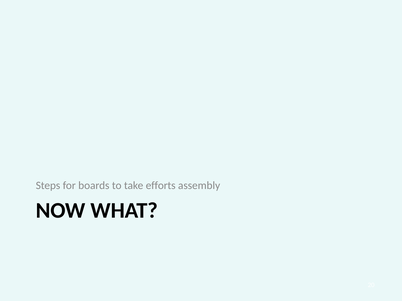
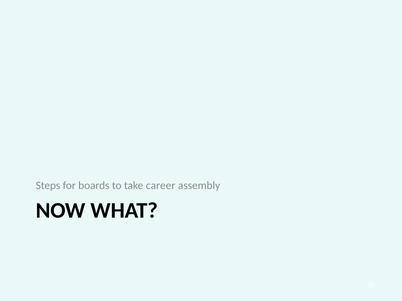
efforts: efforts -> career (161, 186)
